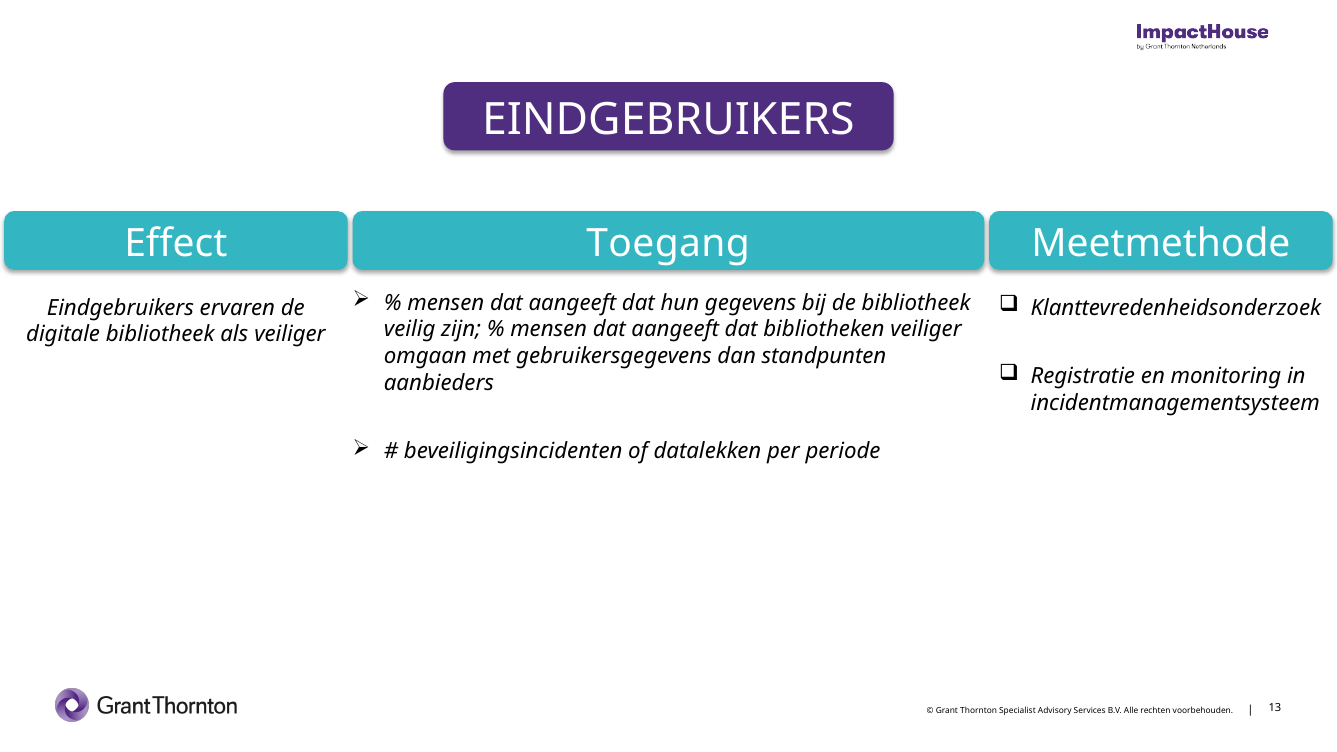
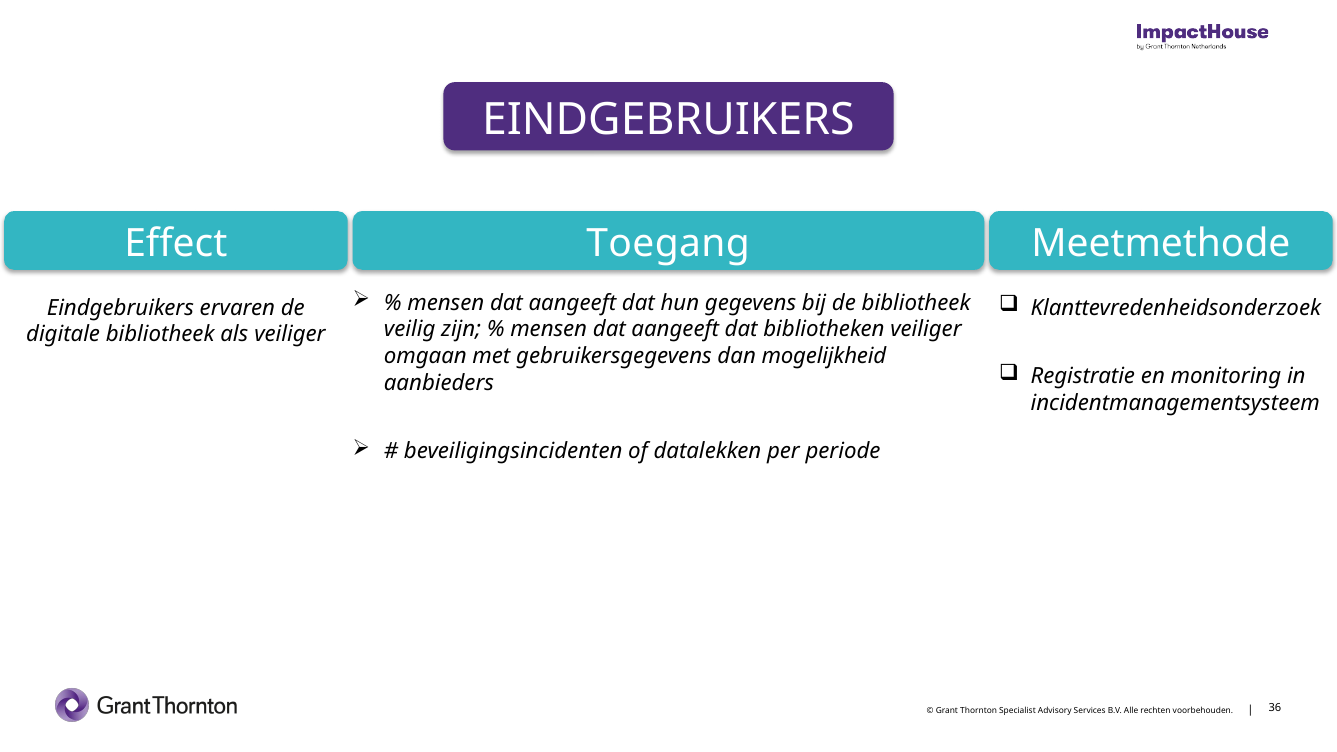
standpunten: standpunten -> mogelijkheid (824, 356)
13: 13 -> 36 (1275, 708)
